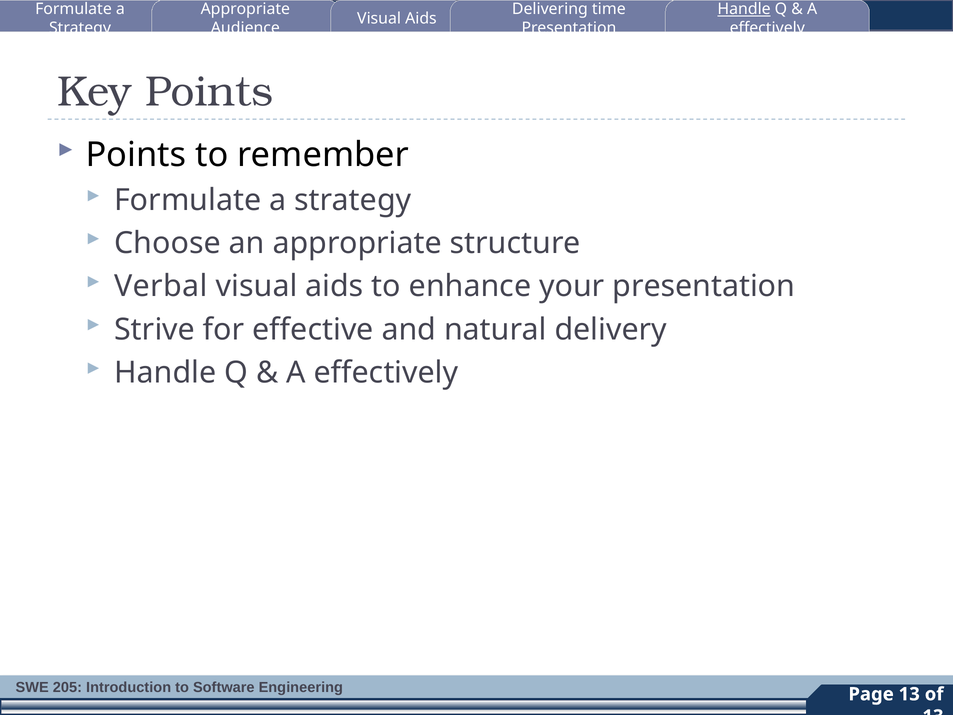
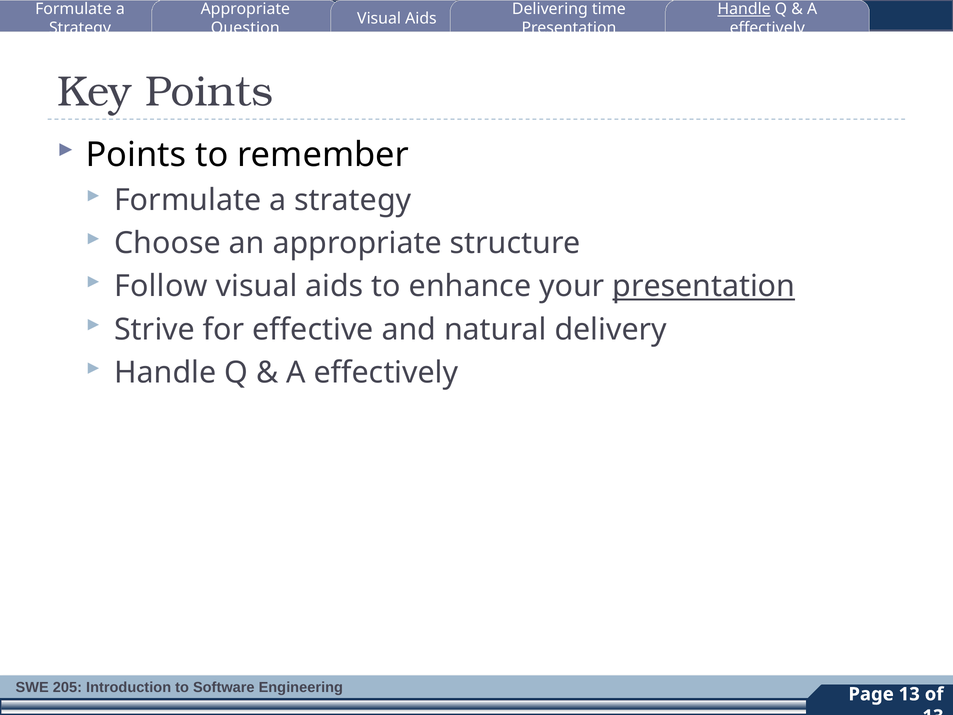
Audience: Audience -> Question (245, 28)
Verbal: Verbal -> Follow (161, 286)
presentation underline: none -> present (704, 286)
